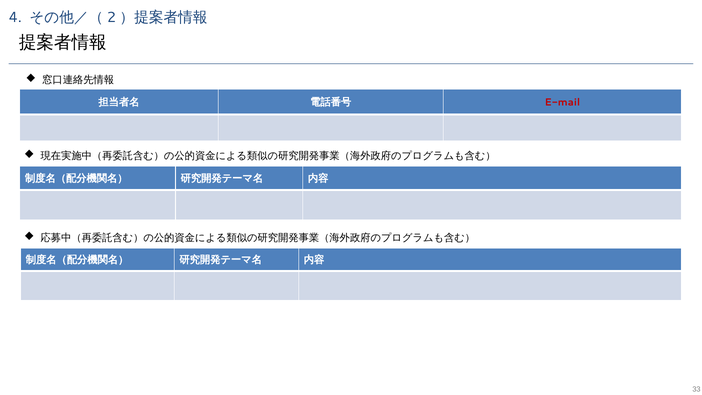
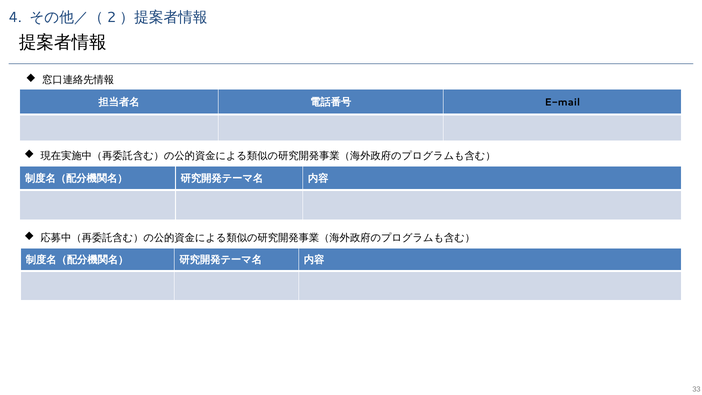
E-mail colour: red -> black (562, 102)
